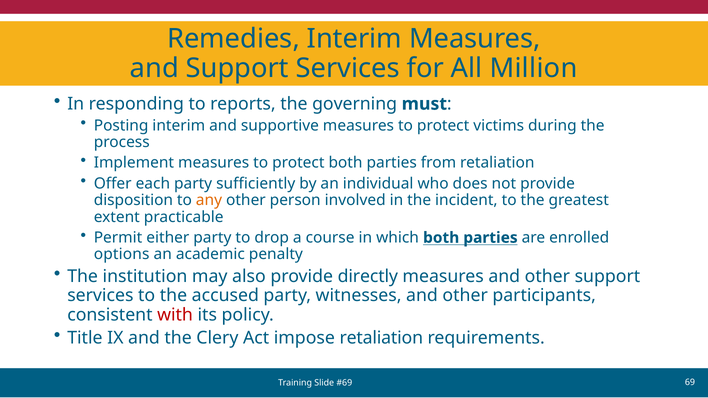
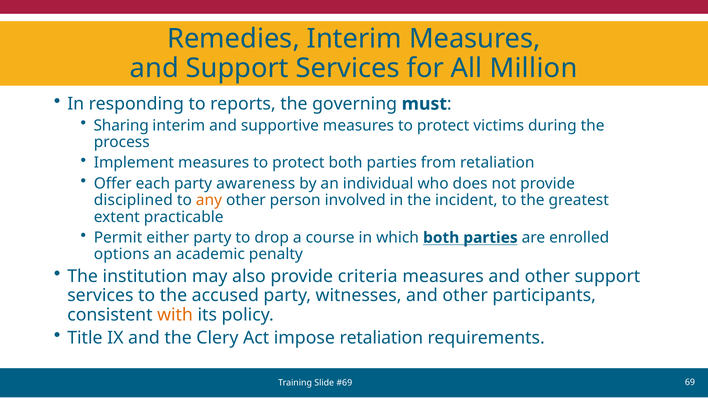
Posting: Posting -> Sharing (121, 126)
sufficiently: sufficiently -> awareness (256, 184)
disposition: disposition -> disciplined (133, 200)
directly: directly -> criteria (368, 277)
with colour: red -> orange (175, 315)
